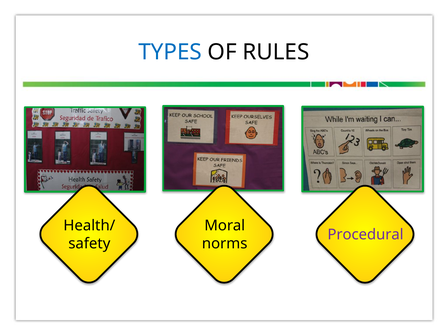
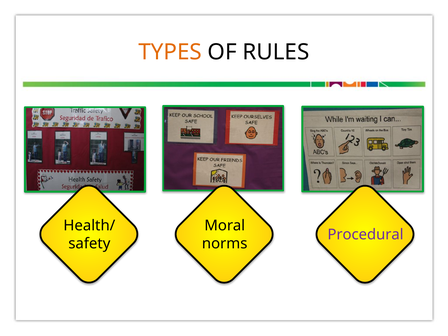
TYPES colour: blue -> orange (170, 52)
